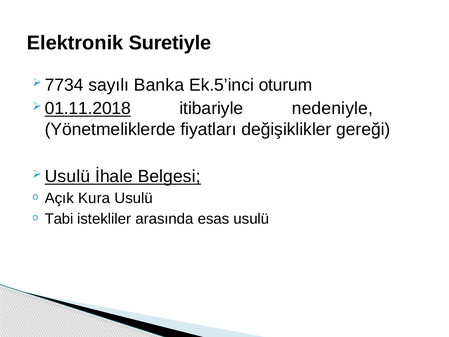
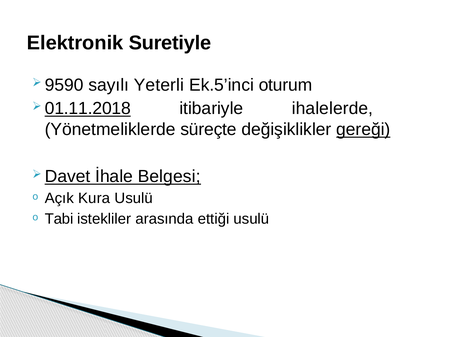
7734: 7734 -> 9590 (64, 85)
Banka: Banka -> Yeterli (159, 85)
nedeniyle: nedeniyle -> ihalelerde (332, 108)
fiyatları: fiyatları -> süreçte (209, 129)
gereği underline: none -> present (363, 129)
Usulü: Usulü -> Davet (68, 176)
esas: esas -> ettiği (214, 219)
